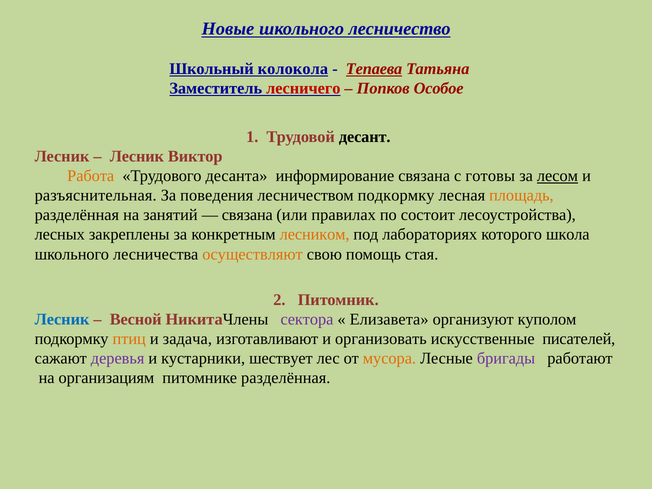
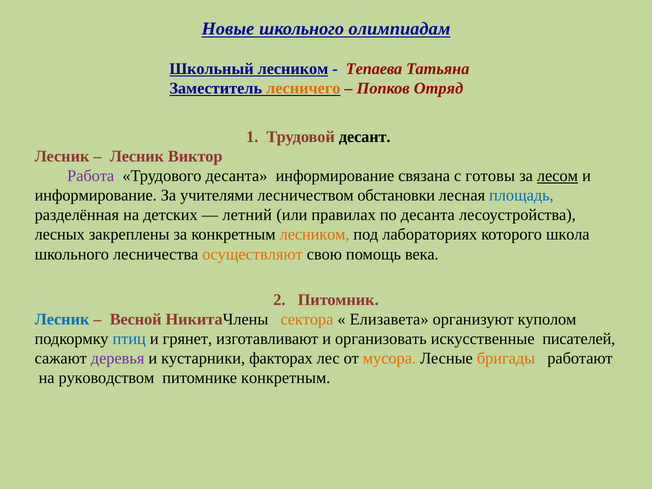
лесничество: лесничество -> олимпиадам (399, 29)
Школьный колокола: колокола -> лесником (293, 69)
Тепаева underline: present -> none (374, 69)
лесничего colour: red -> orange (303, 88)
Особое: Особое -> Отряд (438, 88)
Работа colour: orange -> purple (91, 176)
разъяснительная: разъяснительная -> информирование (96, 195)
поведения: поведения -> учителями (217, 195)
лесничеством подкормку: подкормку -> обстановки (396, 195)
площадь colour: orange -> blue (521, 195)
занятий: занятий -> детских (170, 215)
связана: связана -> летний (247, 215)
по состоит: состоит -> десанта (428, 215)
стая: стая -> века (422, 254)
сектора colour: purple -> orange (307, 319)
птиц colour: orange -> blue (129, 339)
задача: задача -> грянет (187, 339)
шествует: шествует -> факторах (281, 358)
бригады colour: purple -> orange (506, 358)
организациям: организациям -> руководством (106, 378)
питомнике разделённая: разделённая -> конкретным (286, 378)
